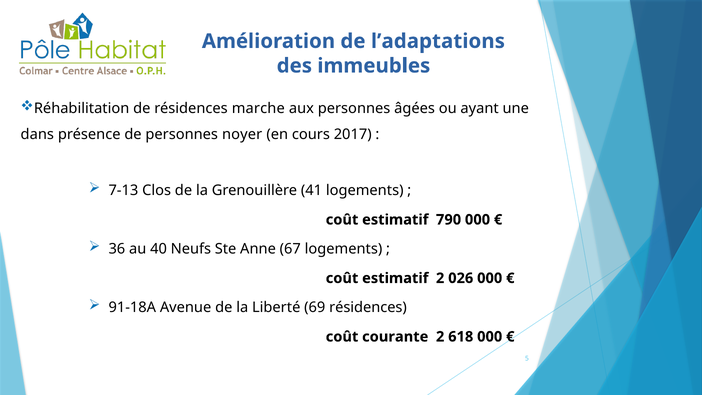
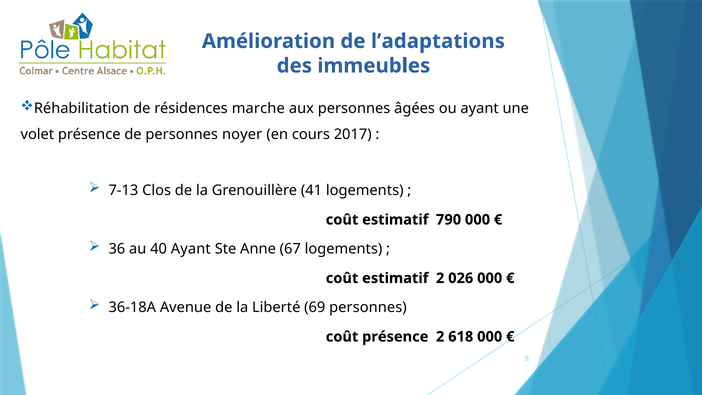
dans: dans -> volet (37, 135)
40 Neufs: Neufs -> Ayant (191, 249)
91-18A: 91-18A -> 36-18A (132, 307)
69 résidences: résidences -> personnes (368, 307)
coût courante: courante -> présence (395, 337)
